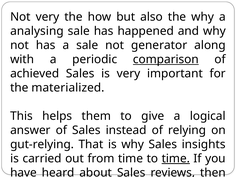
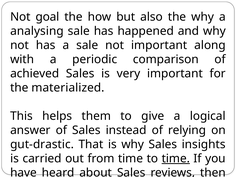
Not very: very -> goal (48, 17)
not generator: generator -> important (159, 45)
comparison underline: present -> none (166, 59)
gut-relying: gut-relying -> gut-drastic (42, 144)
